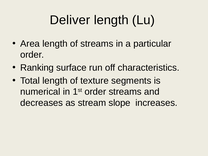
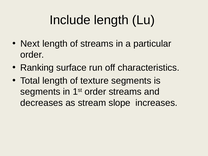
Deliver: Deliver -> Include (70, 20)
Area: Area -> Next (30, 44)
numerical: numerical -> segments (40, 92)
